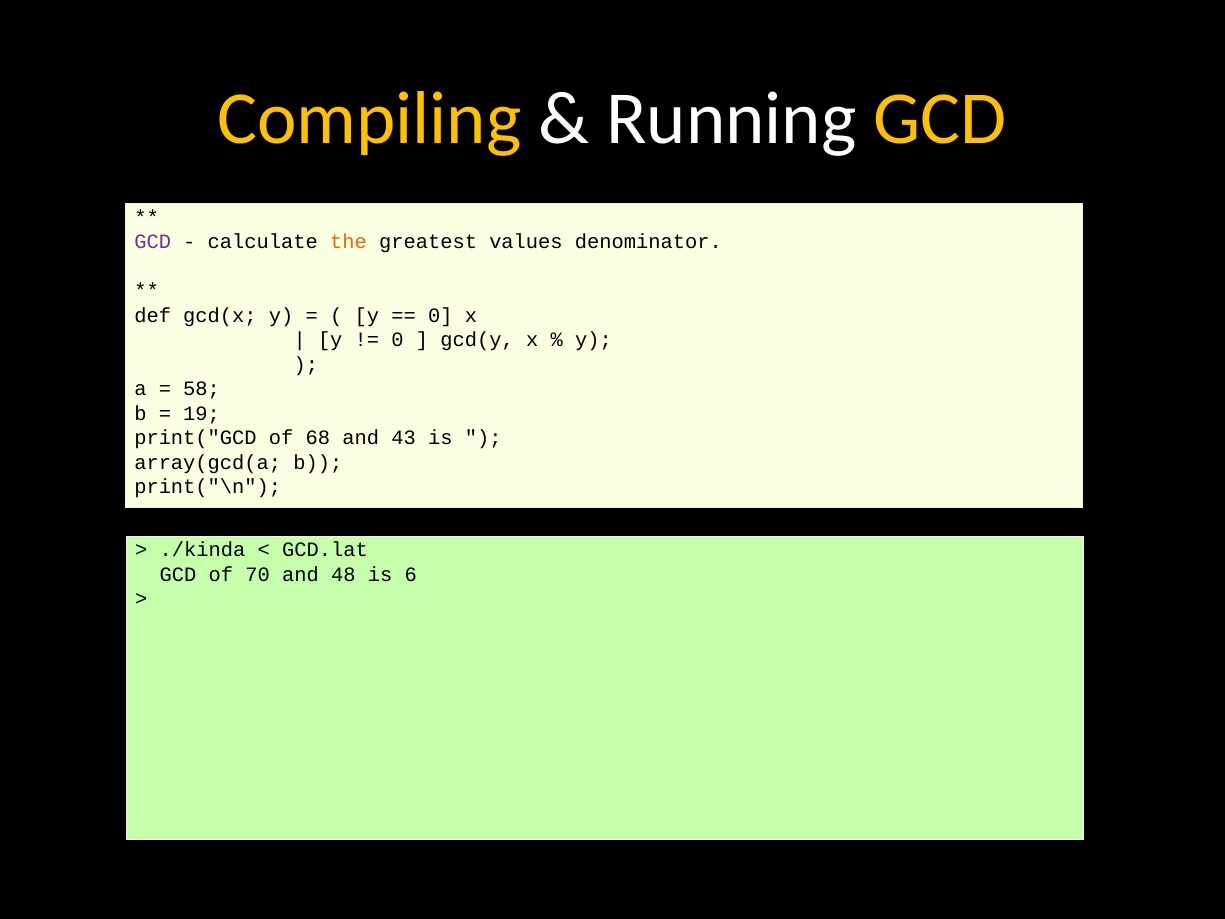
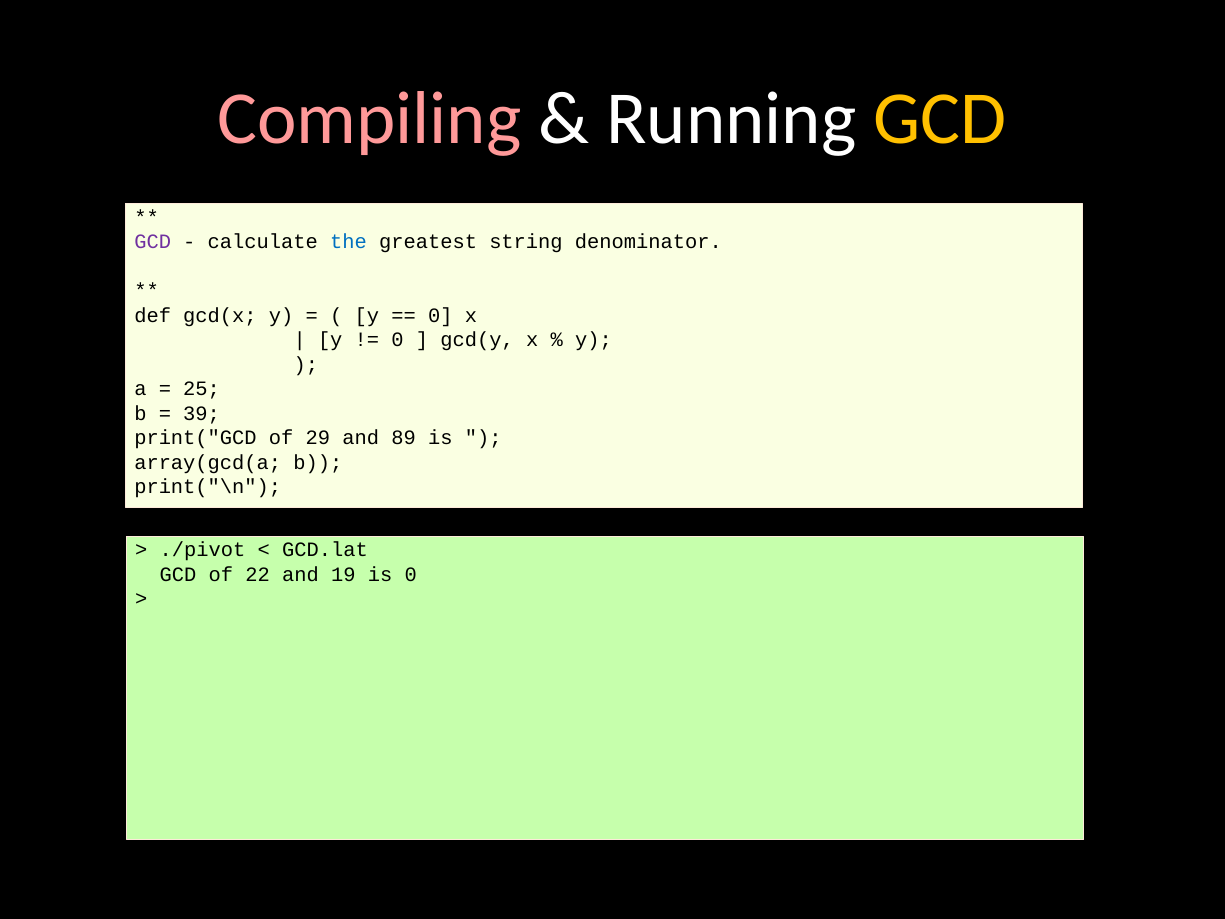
Compiling colour: yellow -> pink (369, 119)
the colour: orange -> blue (348, 242)
values: values -> string (526, 242)
58: 58 -> 25 (202, 389)
19: 19 -> 39 (202, 414)
68: 68 -> 29 (318, 438)
43: 43 -> 89 (404, 438)
./kinda: ./kinda -> ./pivot (203, 550)
70: 70 -> 22 (258, 574)
48: 48 -> 19 (343, 574)
is 6: 6 -> 0 (411, 574)
